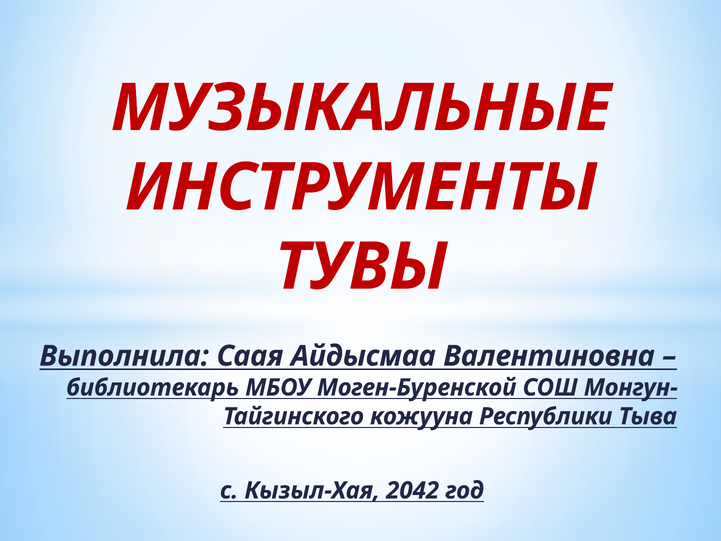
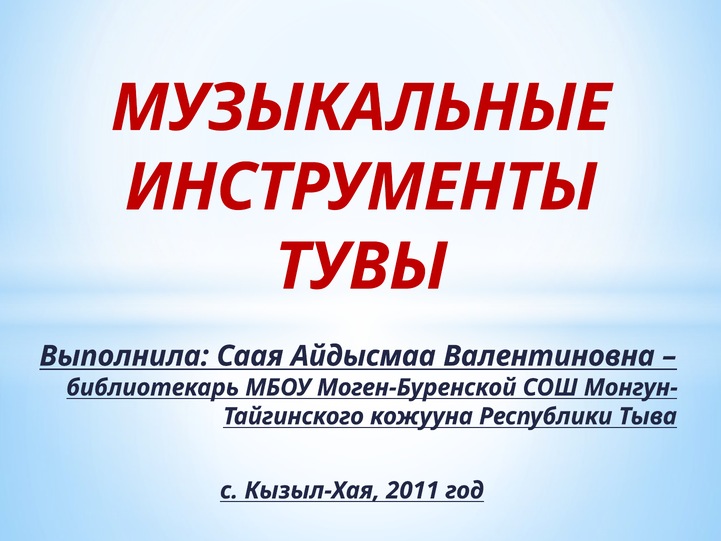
2042: 2042 -> 2011 (413, 490)
